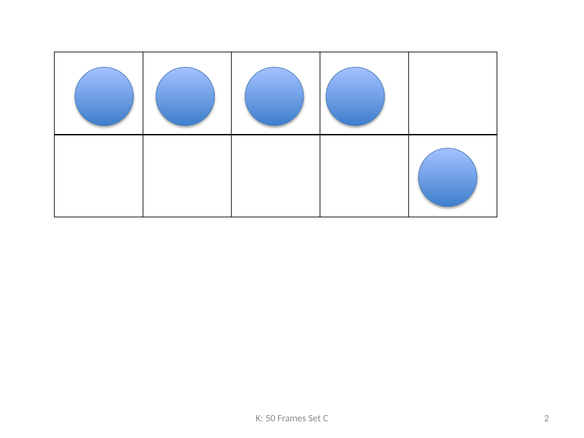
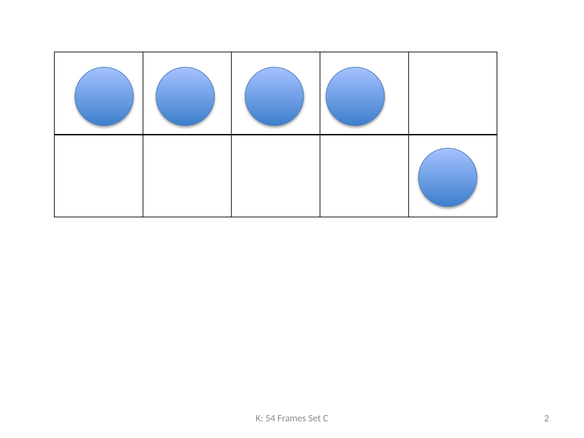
50: 50 -> 54 (270, 418)
